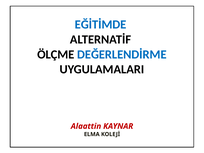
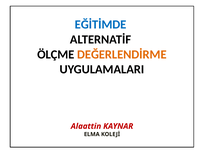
DEĞERLENDİRME colour: blue -> orange (122, 54)
